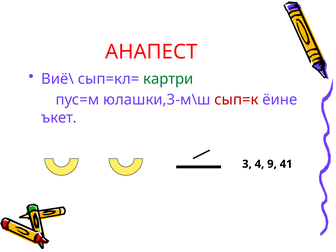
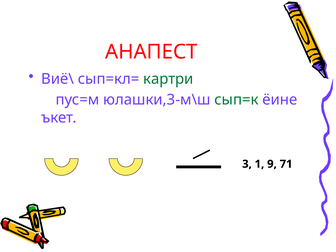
сып=к colour: red -> green (236, 100)
4: 4 -> 1 (259, 164)
41: 41 -> 71 (286, 164)
